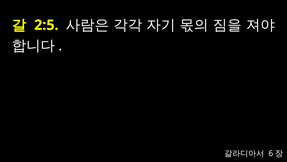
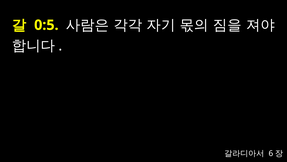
2:5: 2:5 -> 0:5 (46, 25)
